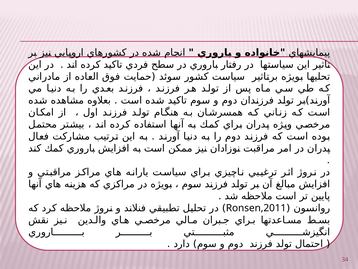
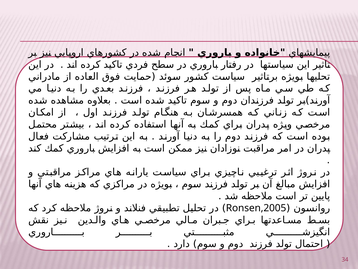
Ronsen,2011: Ronsen,2011 -> Ronsen,2005 (256, 208)
